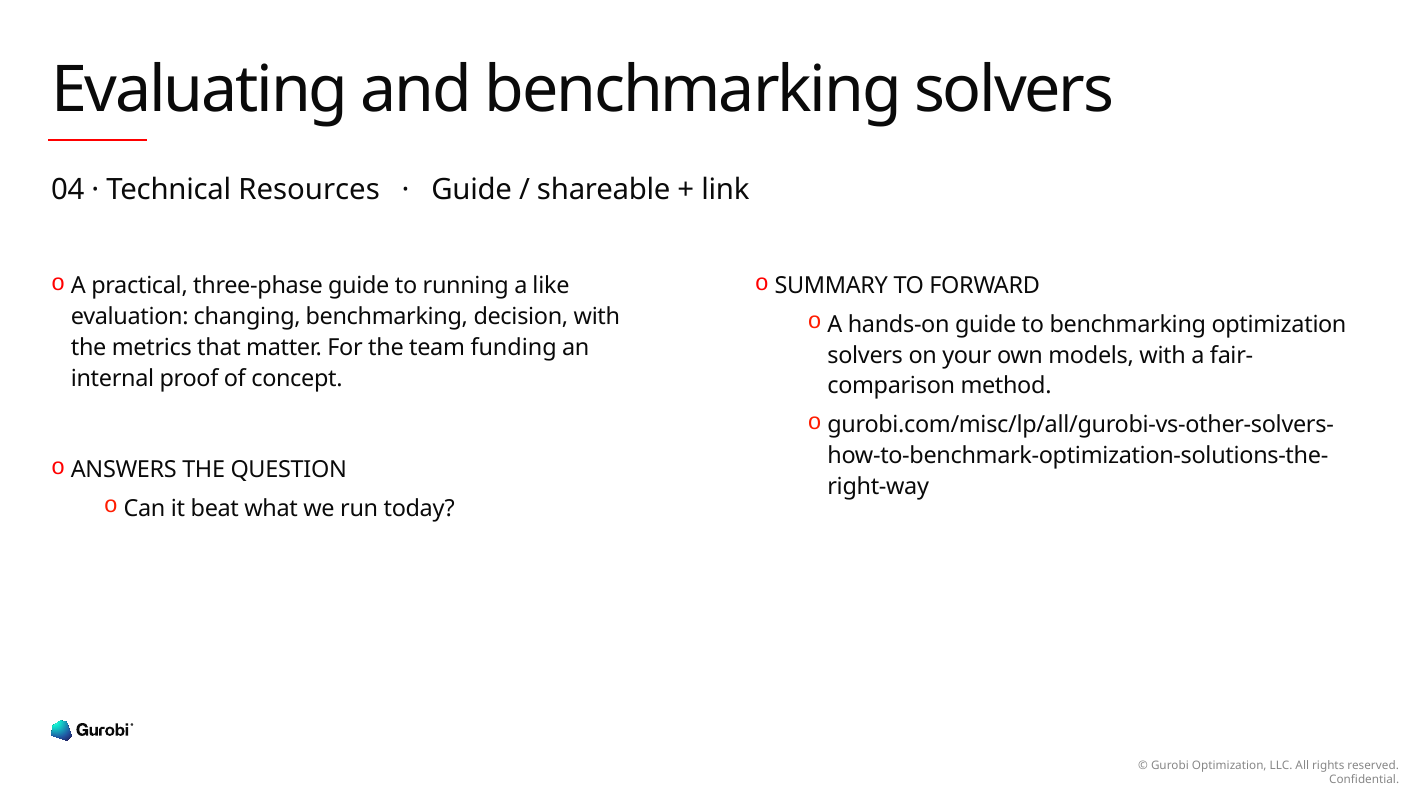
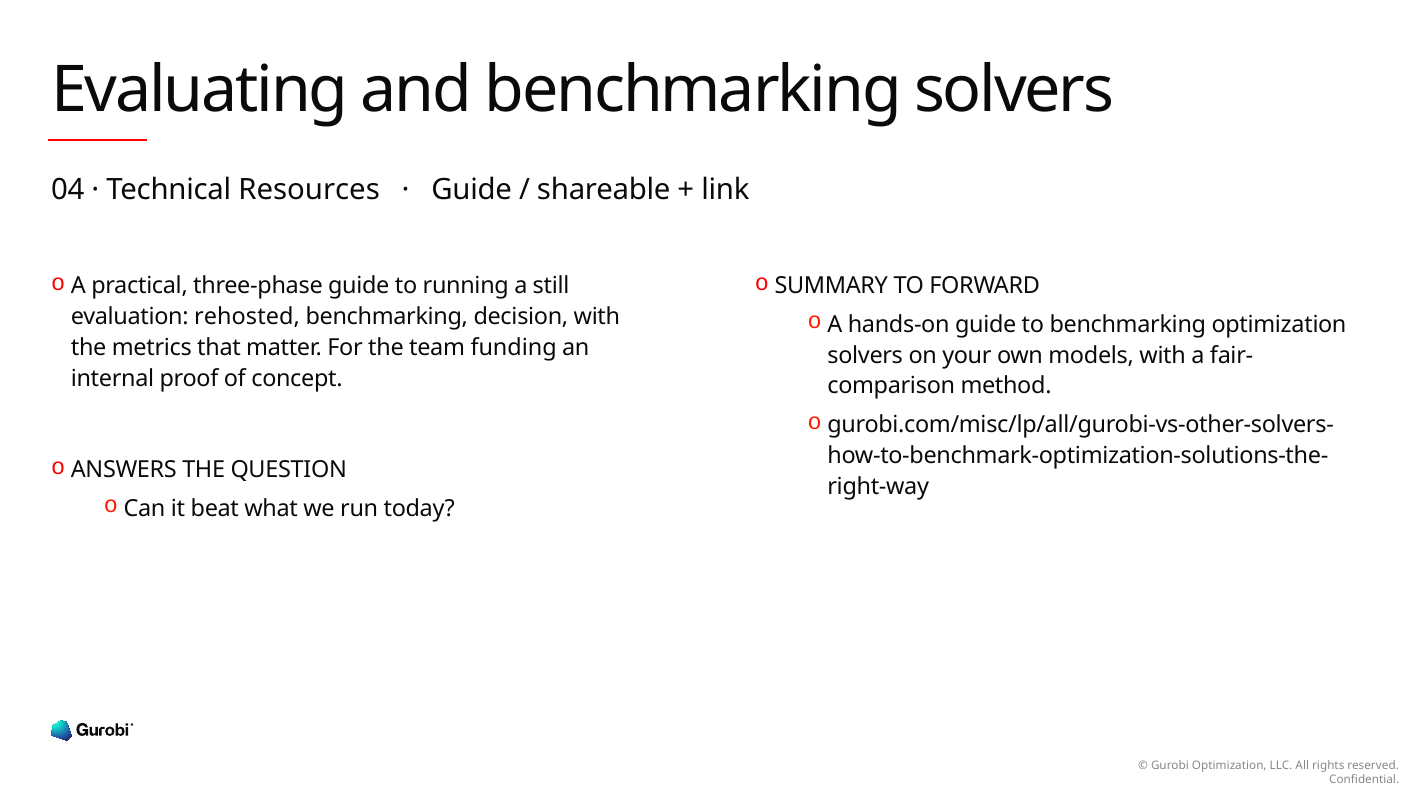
like: like -> still (551, 286)
changing: changing -> rehosted (247, 317)
